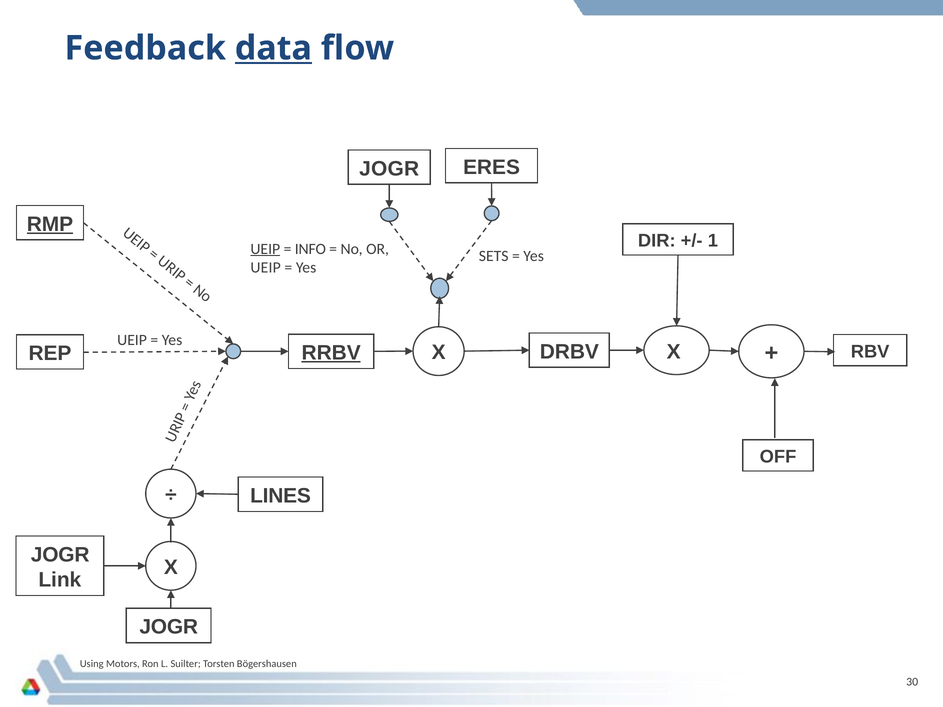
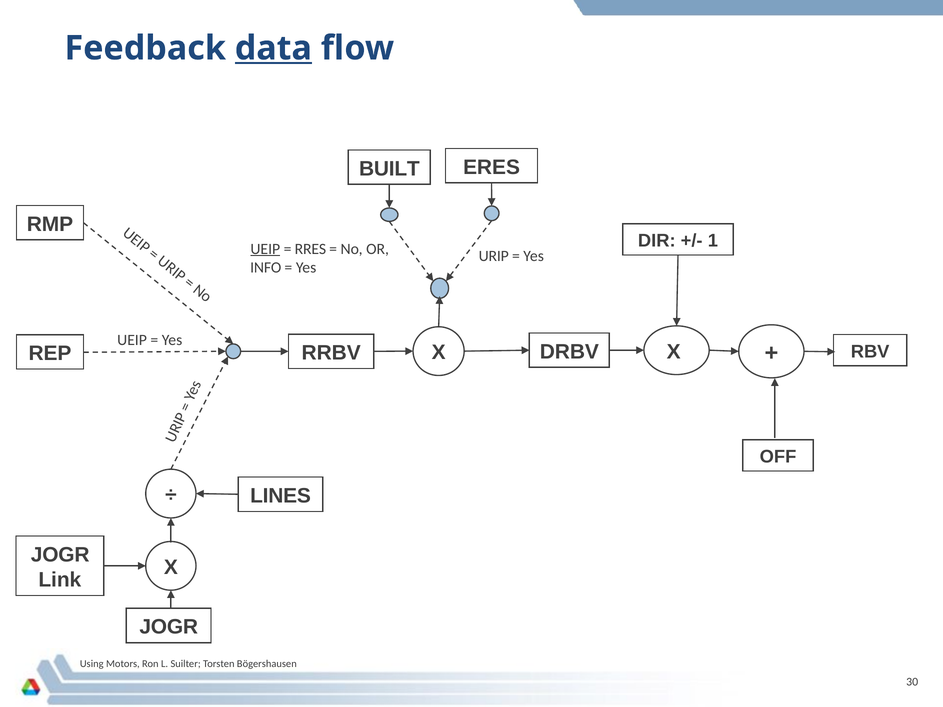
JOGR: JOGR -> BUILT (389, 169)
RMP underline: present -> none (50, 224)
INFO: INFO -> RRES (310, 249)
SETS: SETS -> URIP (494, 256)
UEIP: UEIP -> INFO (266, 268)
RRBV underline: present -> none (331, 353)
